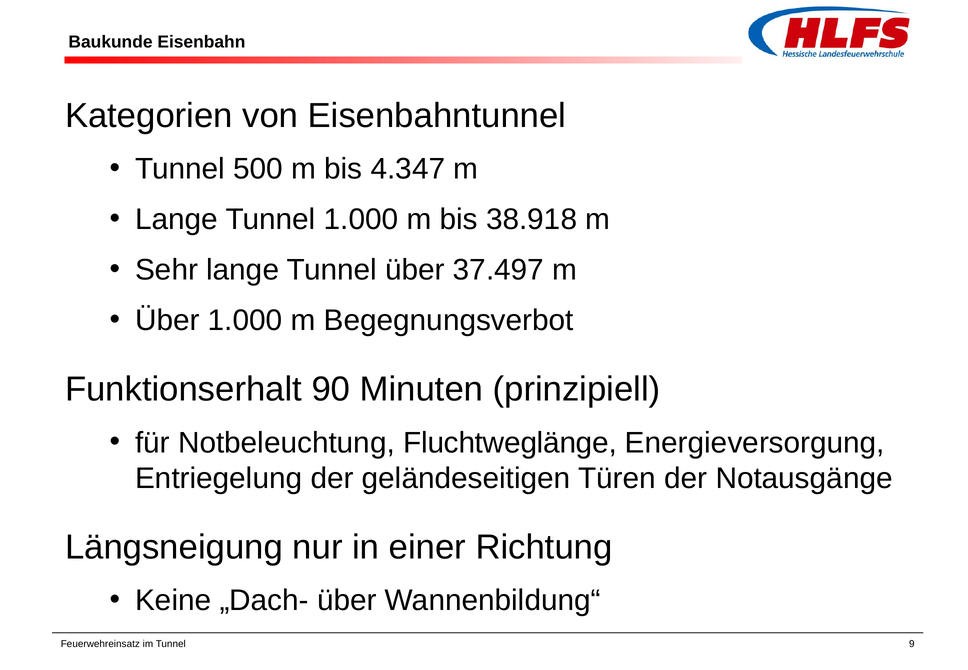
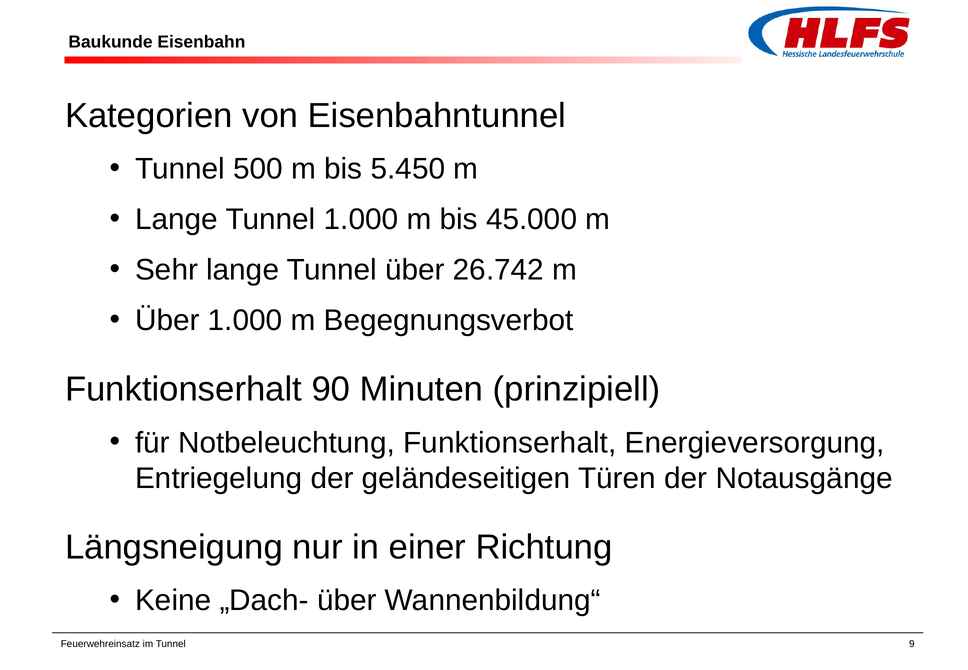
4.347: 4.347 -> 5.450 (408, 169)
38.918: 38.918 -> 45.000 (532, 219)
37.497: 37.497 -> 26.742 (498, 270)
Notbeleuchtung Fluchtweglänge: Fluchtweglänge -> Funktionserhalt (510, 443)
